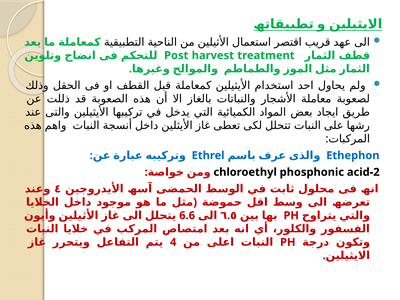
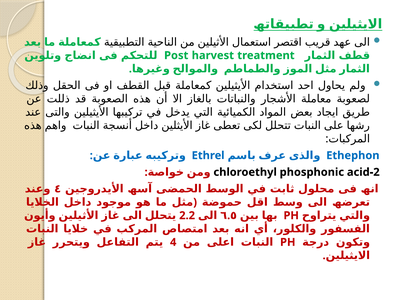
6.6: 6.6 -> 2.2 (187, 216)
